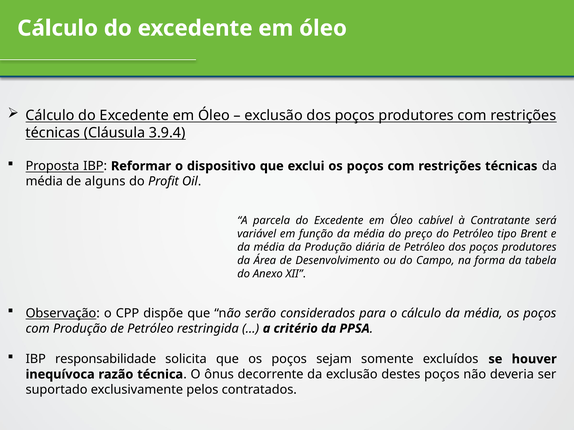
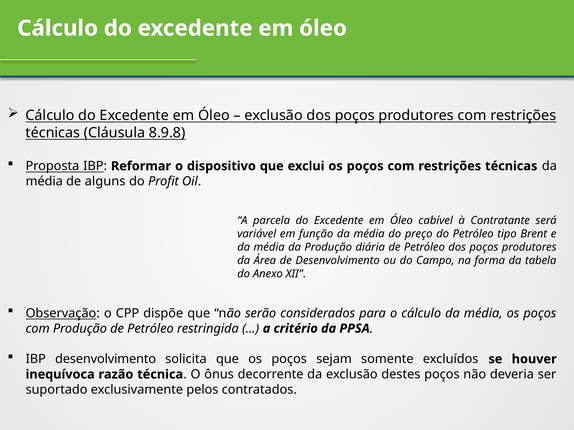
3.9.4: 3.9.4 -> 8.9.8 (167, 133)
IBP responsabilidade: responsabilidade -> desenvolvimento (106, 359)
